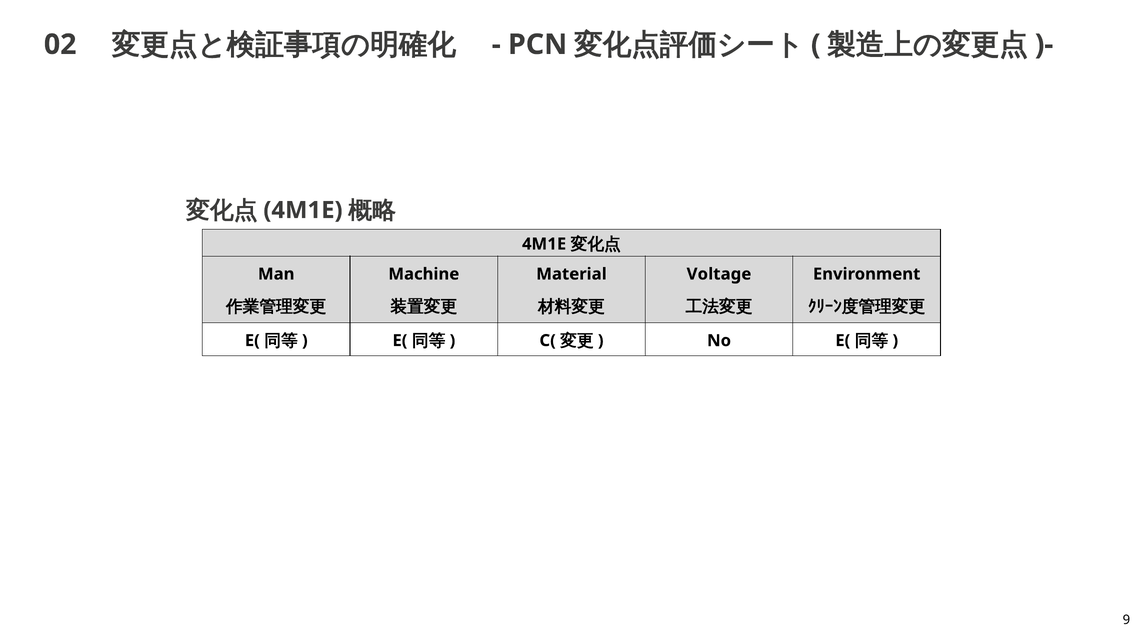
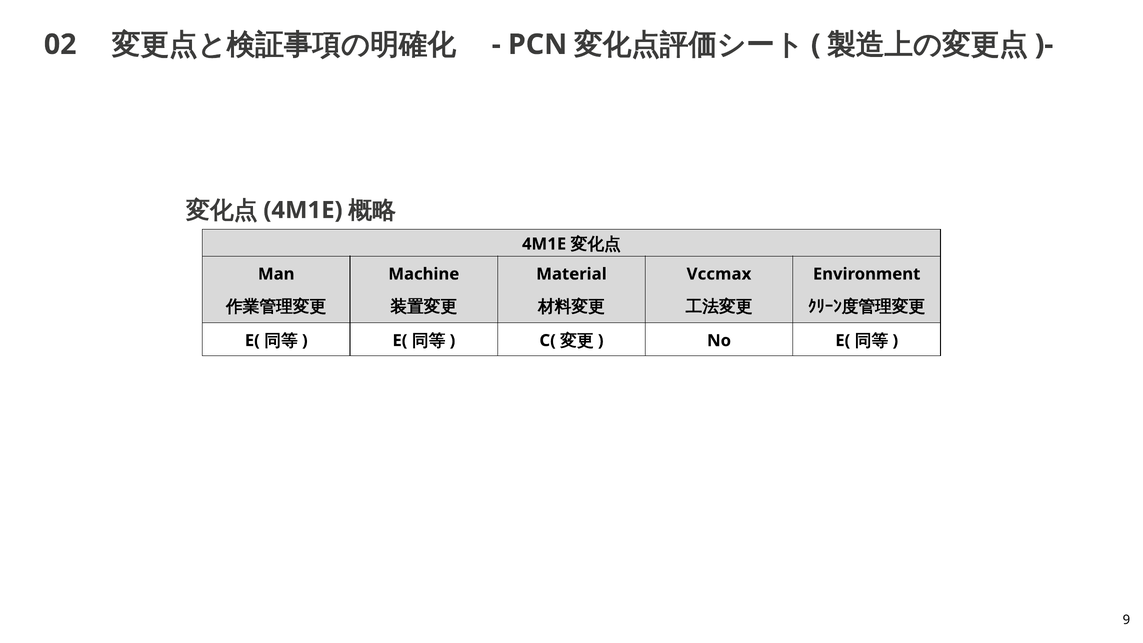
Voltage: Voltage -> Vccmax (719, 274)
